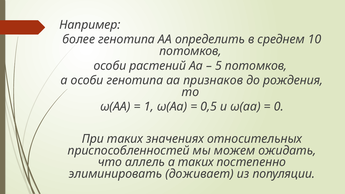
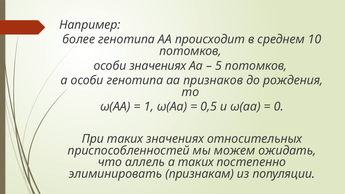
определить: определить -> происходит (210, 39)
особи растений: растений -> значениях (158, 66)
доживает: доживает -> признакам (200, 174)
